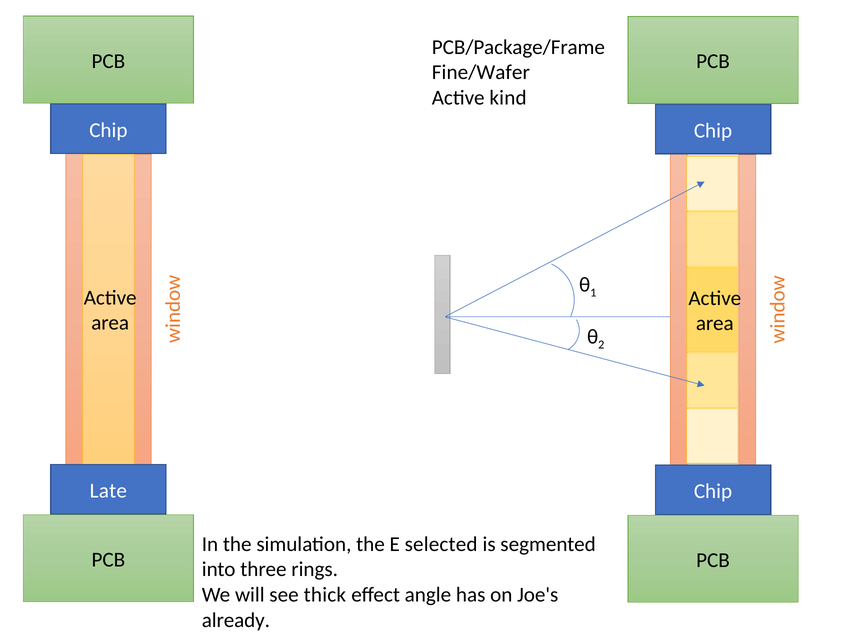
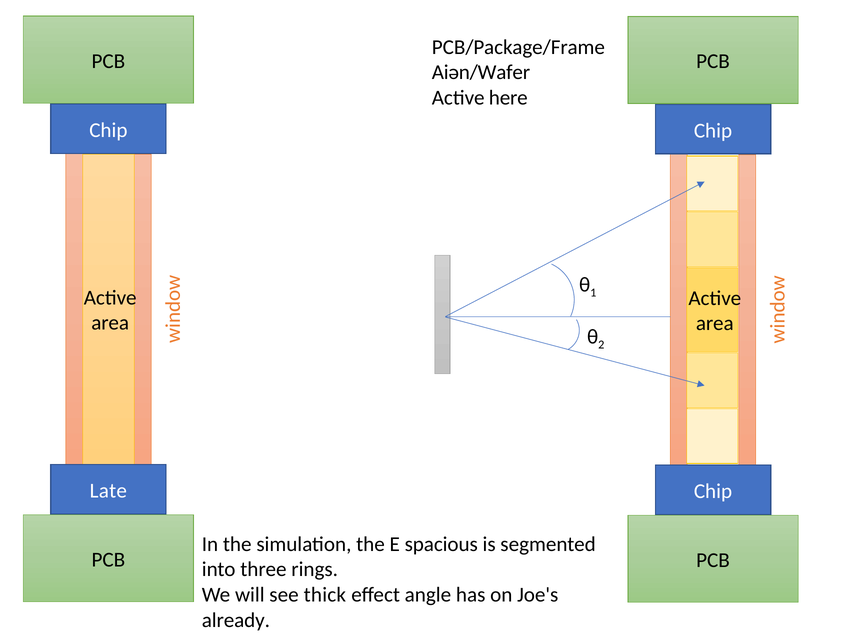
Fine/Wafer: Fine/Wafer -> Aiən/Wafer (481, 72)
kind: kind -> here (508, 98)
selected: selected -> spacious (441, 544)
